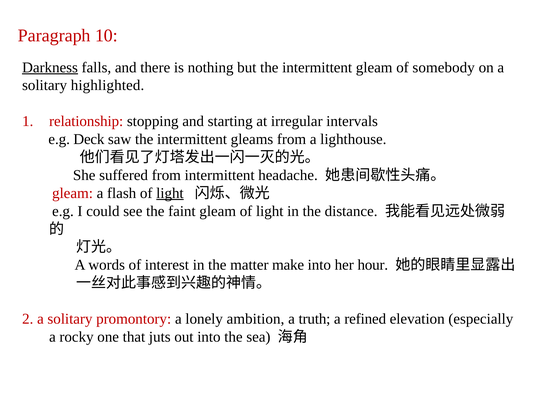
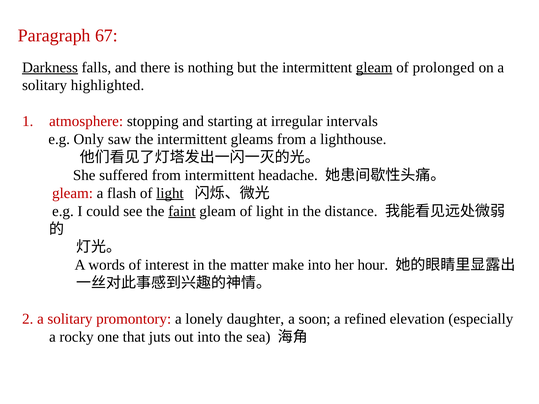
10: 10 -> 67 (106, 36)
gleam underline: none -> present (374, 67)
somebody: somebody -> prolonged (444, 67)
relationship: relationship -> atmosphere (86, 121)
Deck: Deck -> Only (89, 139)
faint underline: none -> present (182, 211)
ambition: ambition -> daughter (255, 319)
truth: truth -> soon (315, 319)
